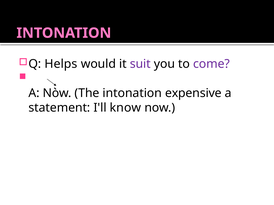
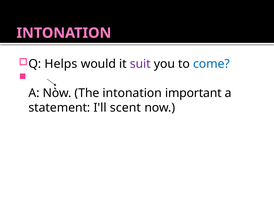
come colour: purple -> blue (211, 64)
expensive: expensive -> important (193, 93)
know: know -> scent (125, 108)
